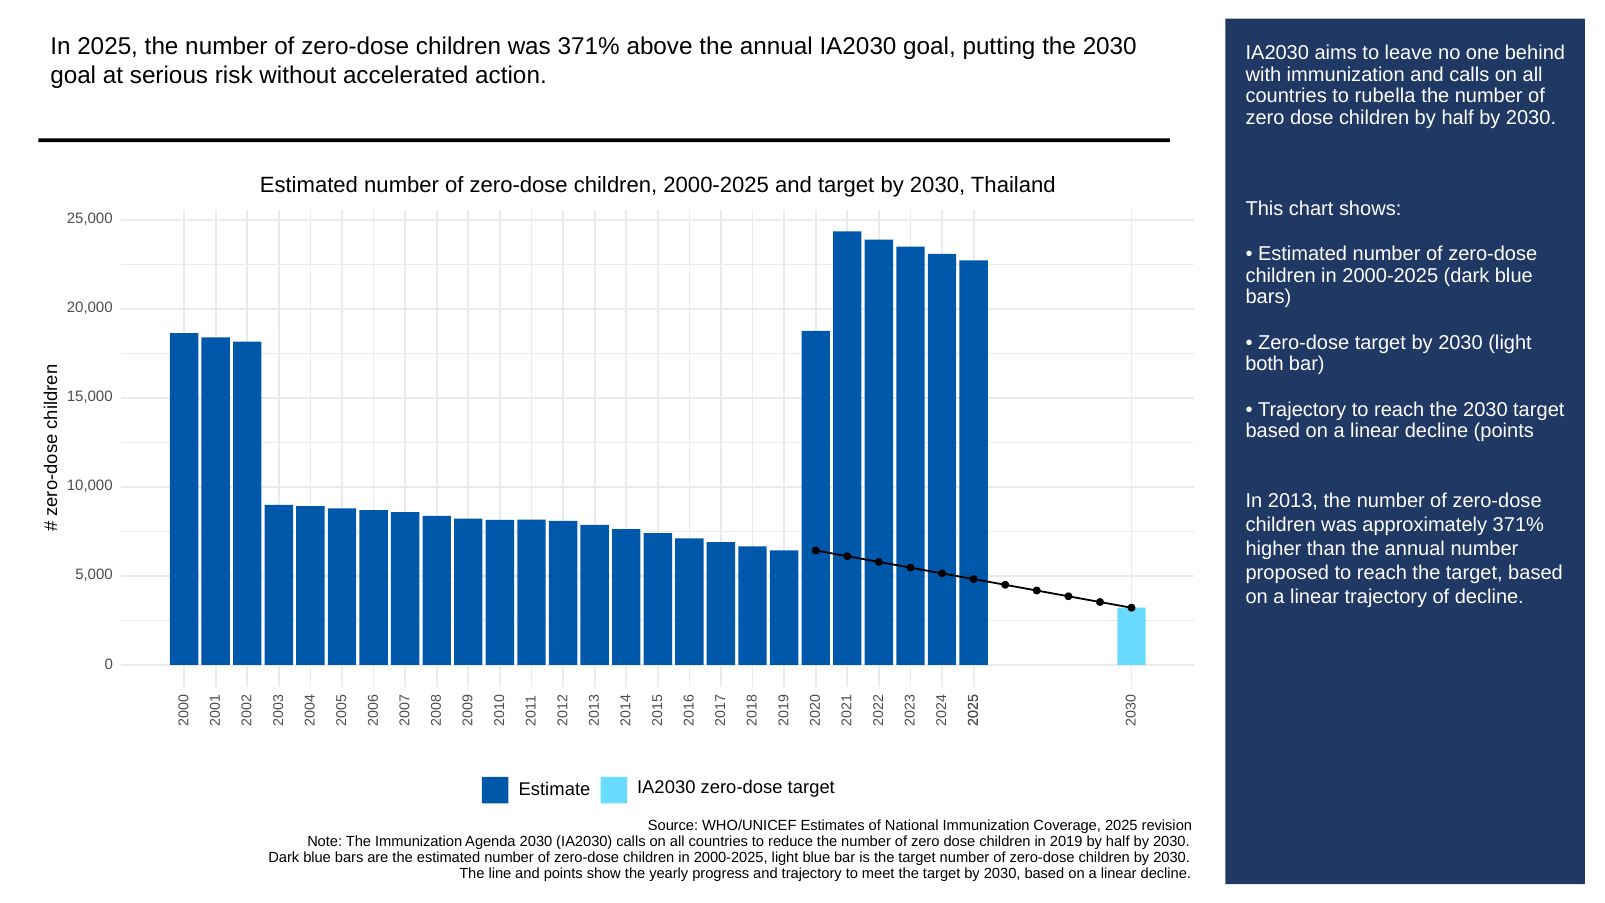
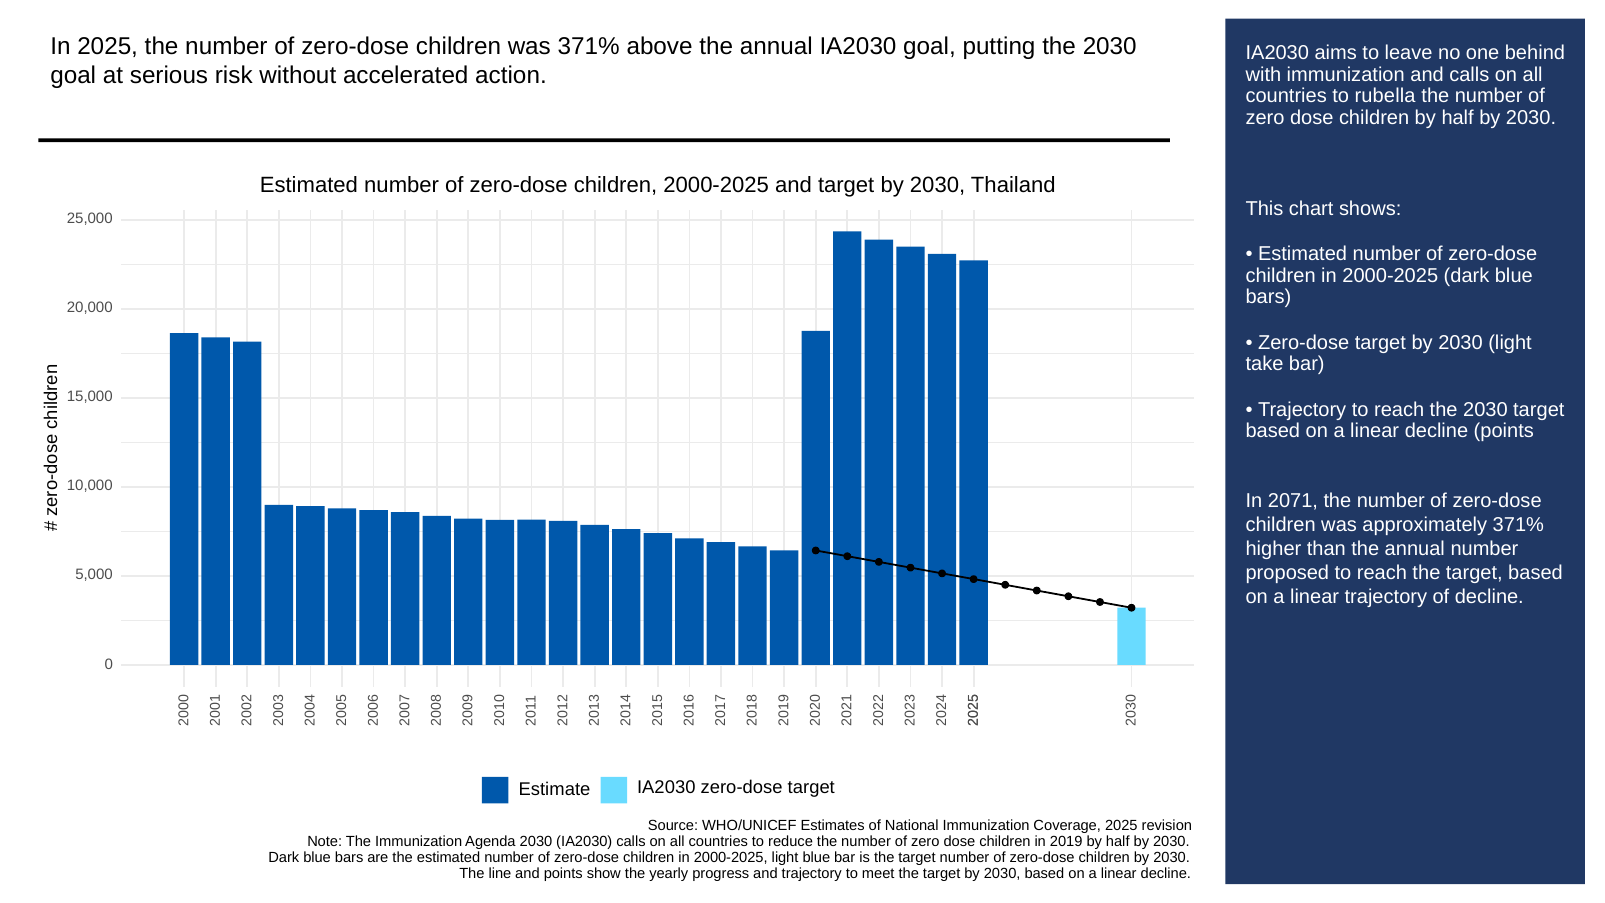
both: both -> take (1265, 364)
2013: 2013 -> 2071 (1293, 501)
